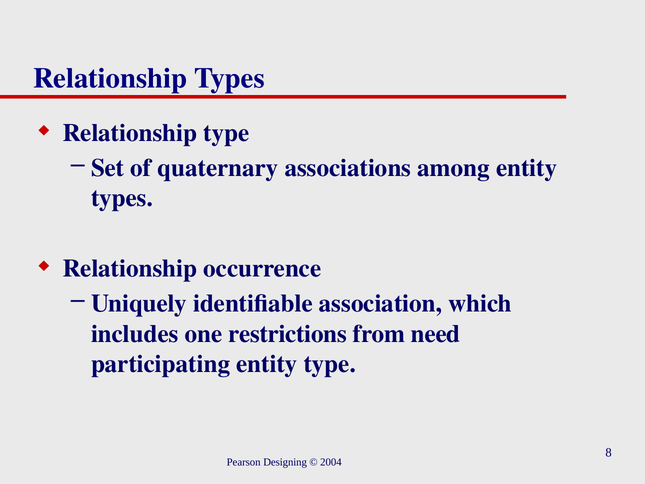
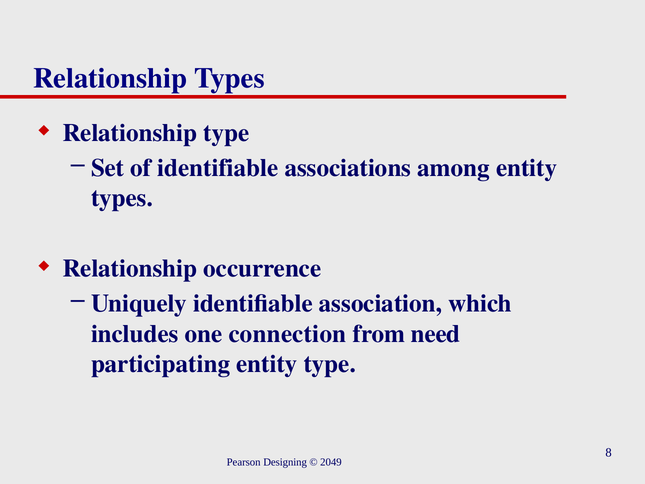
of quaternary: quaternary -> identifiable (218, 168)
restrictions: restrictions -> connection (287, 334)
2004: 2004 -> 2049 (331, 462)
